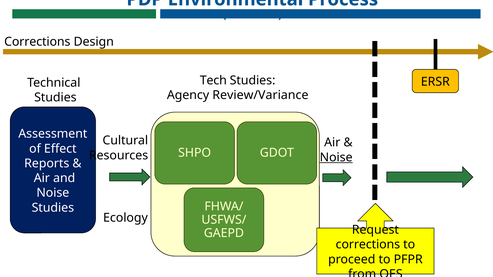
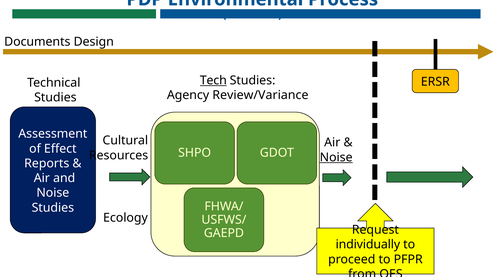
Corrections: Corrections -> Documents (37, 42)
Tech underline: none -> present (213, 80)
corrections: corrections -> individually (368, 245)
